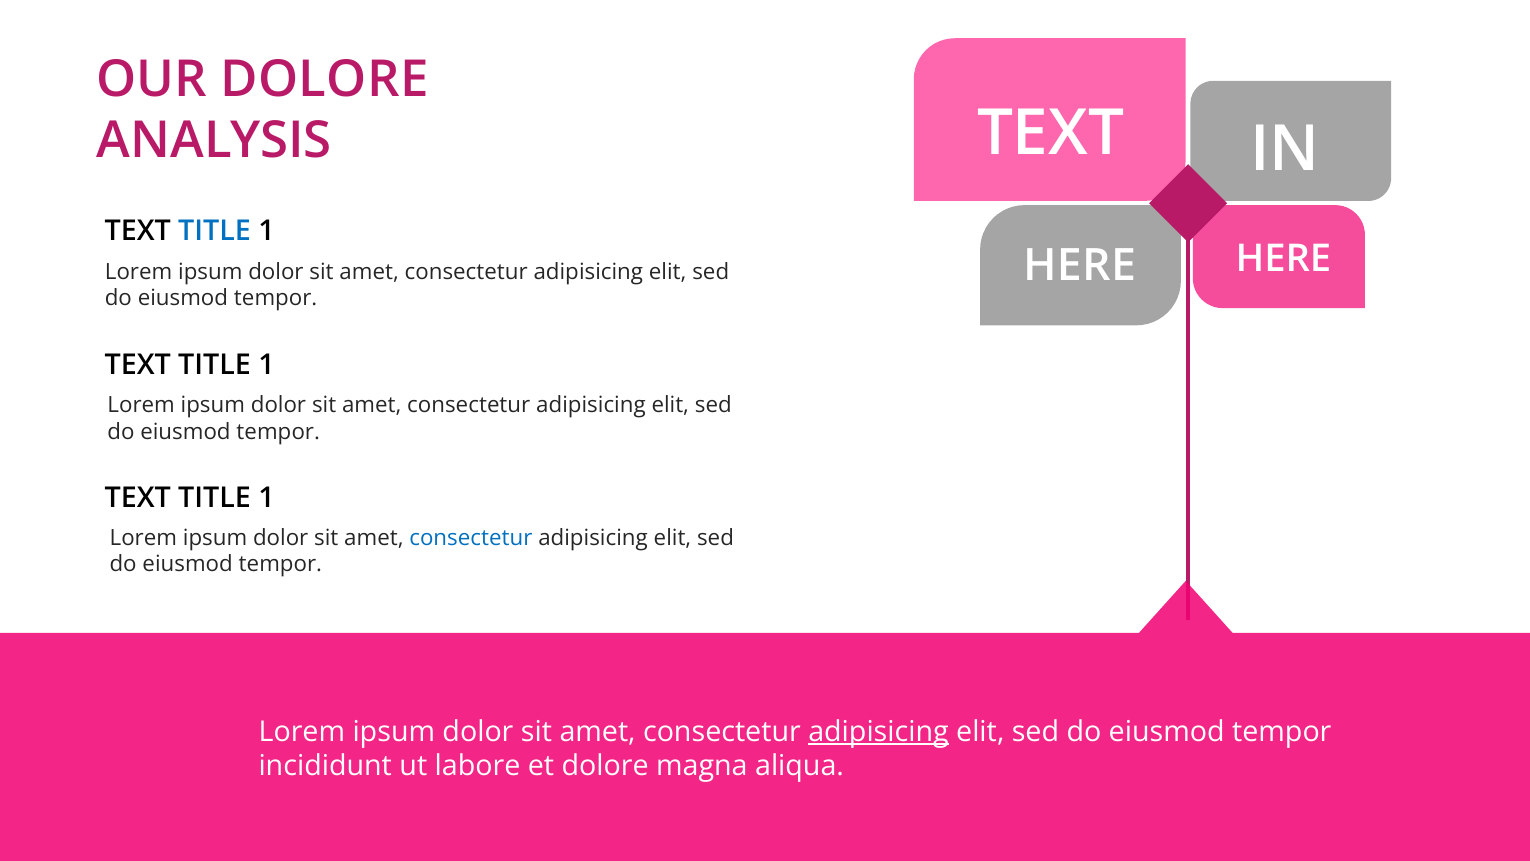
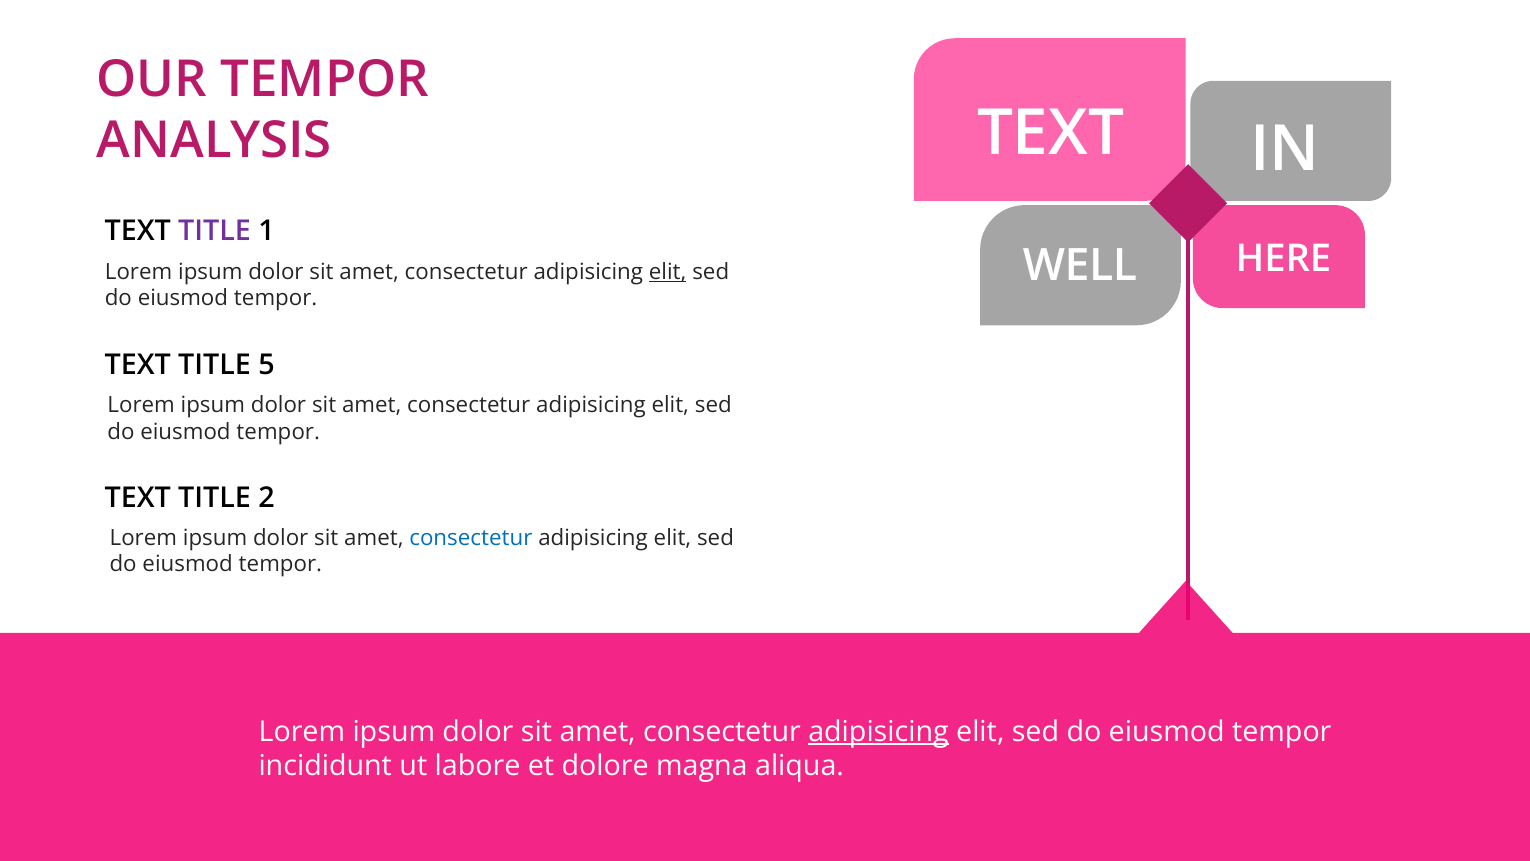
OUR DOLORE: DOLORE -> TEMPOR (325, 80)
TITLE colour: blue -> purple (215, 231)
HERE: HERE -> WELL (1080, 265)
elit underline: none -> present (668, 272)
1: 1 -> 5 (267, 365)
1: 1 -> 2 (267, 498)
